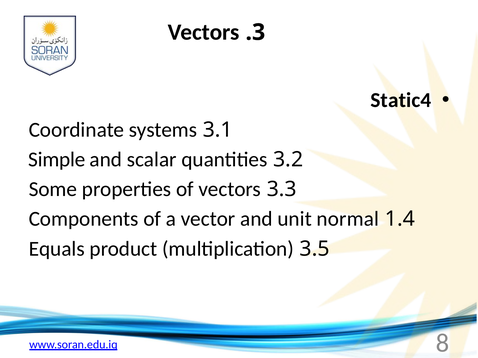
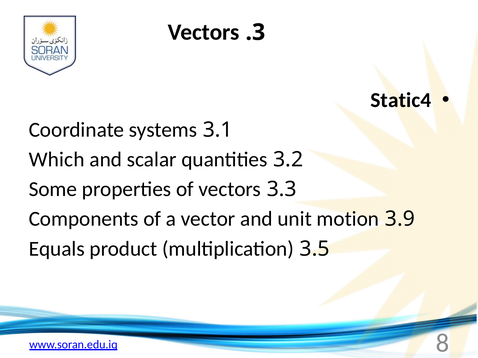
Simple: Simple -> Which (57, 160)
normal: normal -> motion (348, 219)
1.4: 1.4 -> 3.9 (400, 219)
